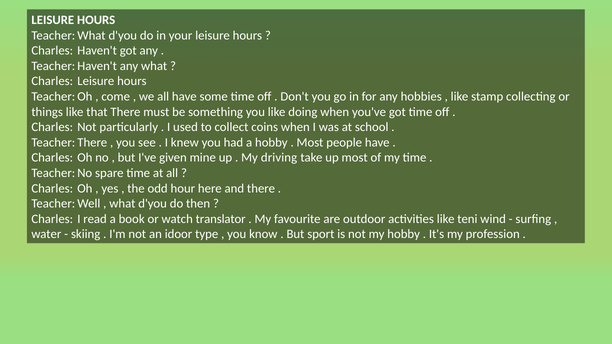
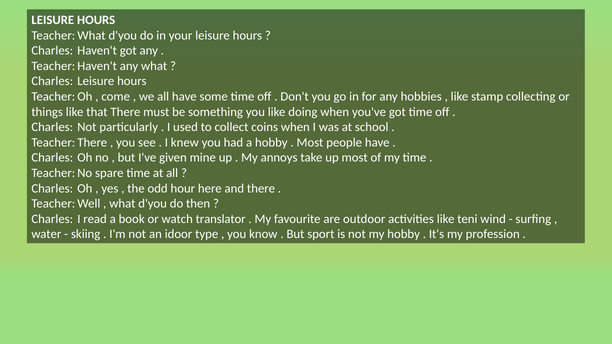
driving: driving -> annoys (279, 158)
